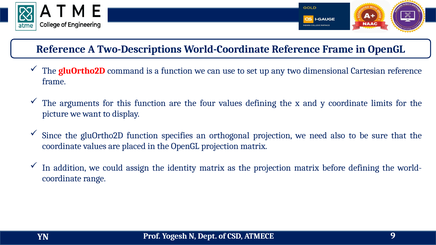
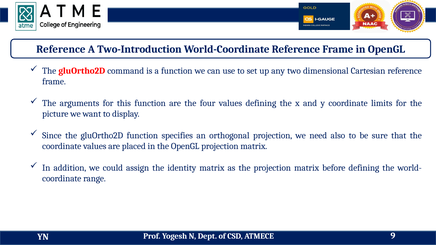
Two-Descriptions: Two-Descriptions -> Two-Introduction (139, 49)
